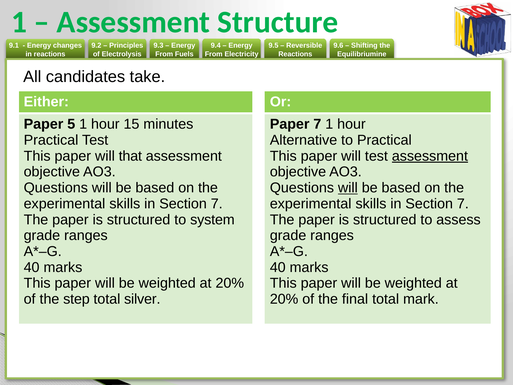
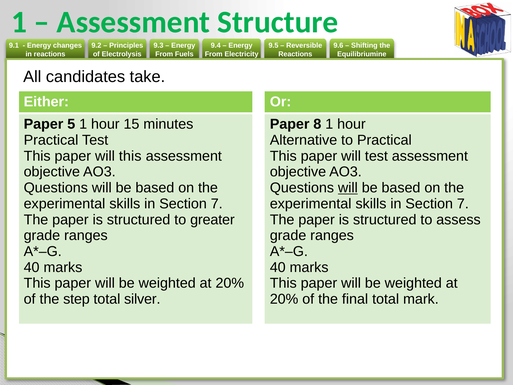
Paper 7: 7 -> 8 (317, 124)
will that: that -> this (130, 156)
assessment underline: present -> none (430, 156)
system: system -> greater (212, 219)
